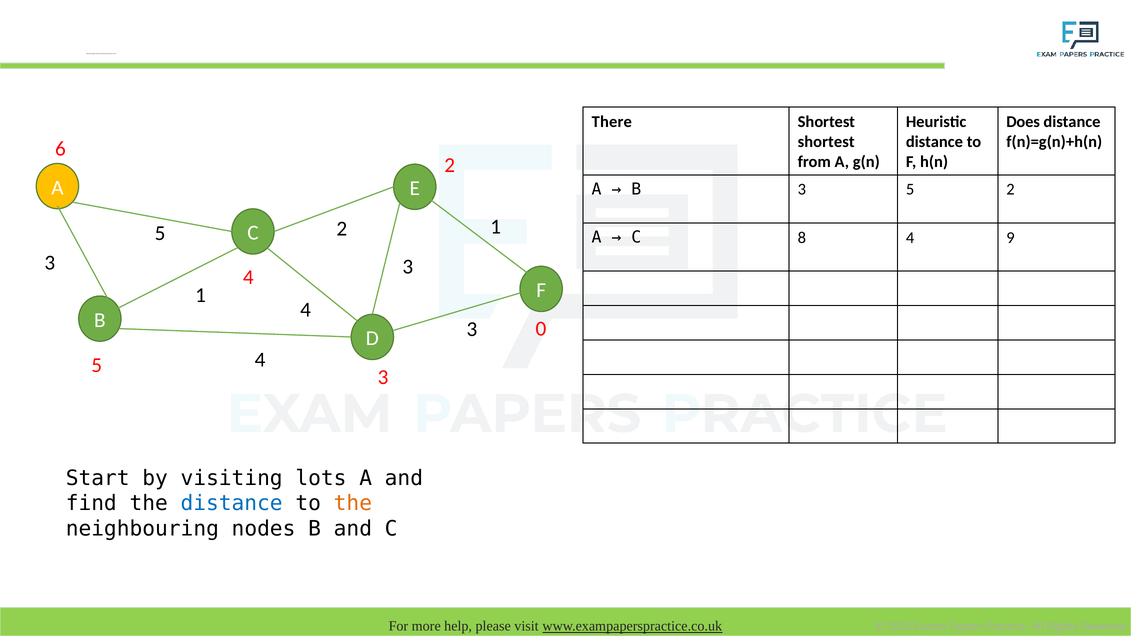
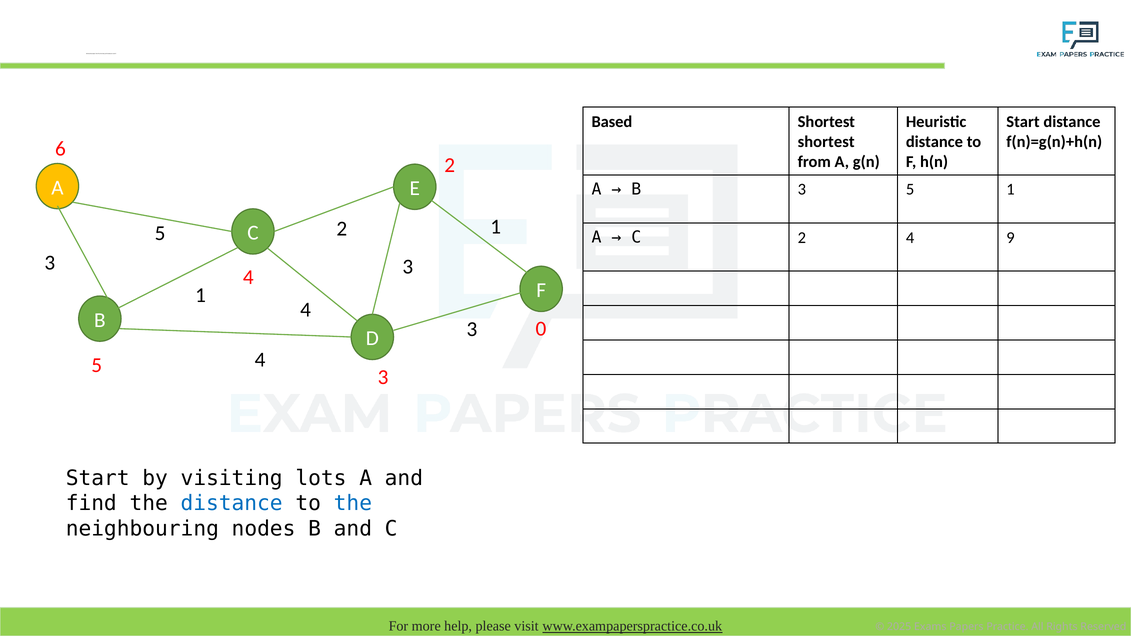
There: There -> Based (612, 122)
Does: Does -> Start (1023, 122)
3 5 2: 2 -> 1 (1011, 190)
C 8: 8 -> 2 (802, 238)
the colour: orange -> blue (353, 504)
